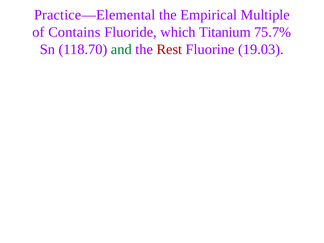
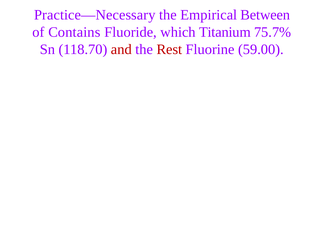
Practice—Elemental: Practice—Elemental -> Practice—Necessary (95, 15)
Multiple: Multiple -> Between (265, 15)
and colour: green -> red (121, 49)
19.03: 19.03 -> 59.00 (261, 49)
